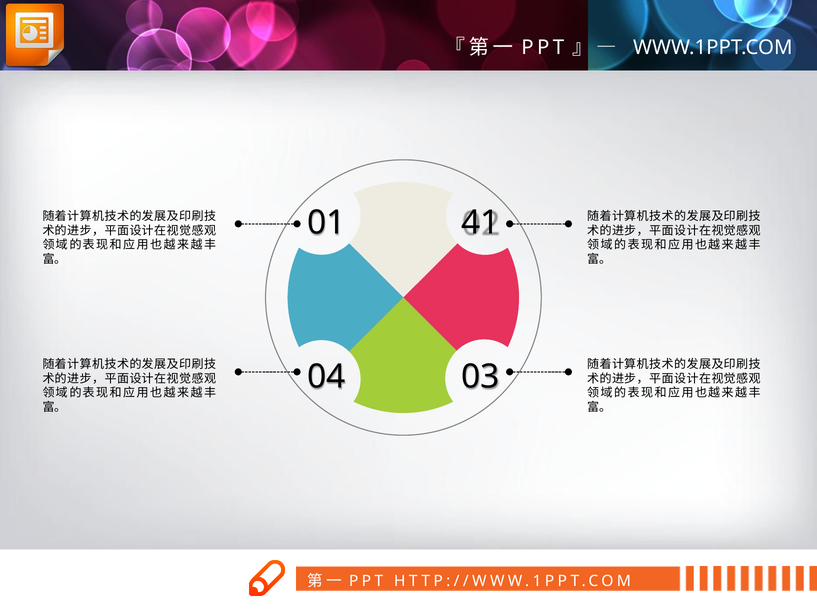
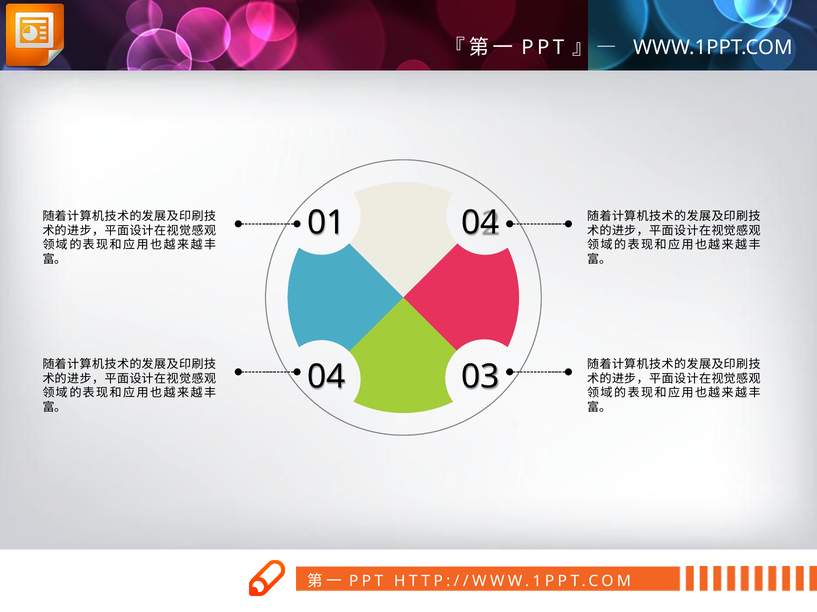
01 41: 41 -> 04 (480, 223)
